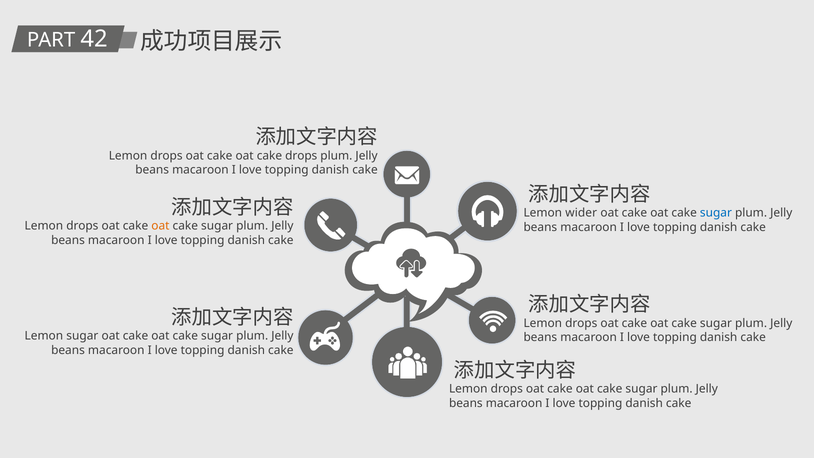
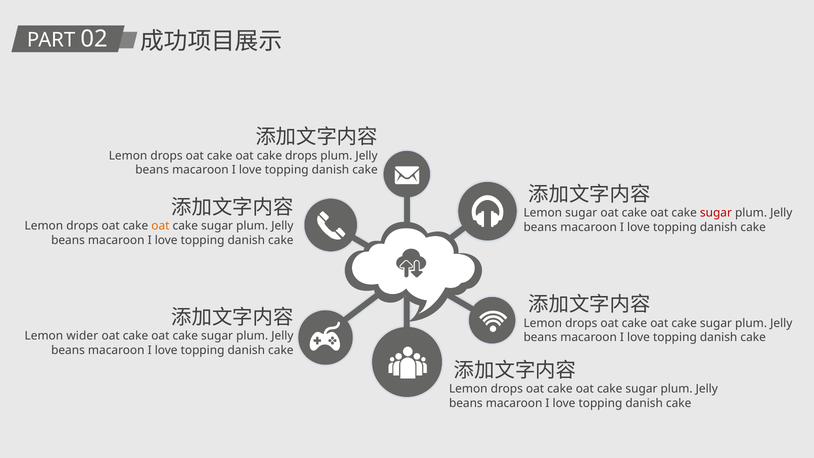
42: 42 -> 02 (94, 39)
Lemon wider: wider -> sugar (581, 213)
sugar colour: blue -> red (716, 213)
Lemon sugar: sugar -> wider (82, 336)
